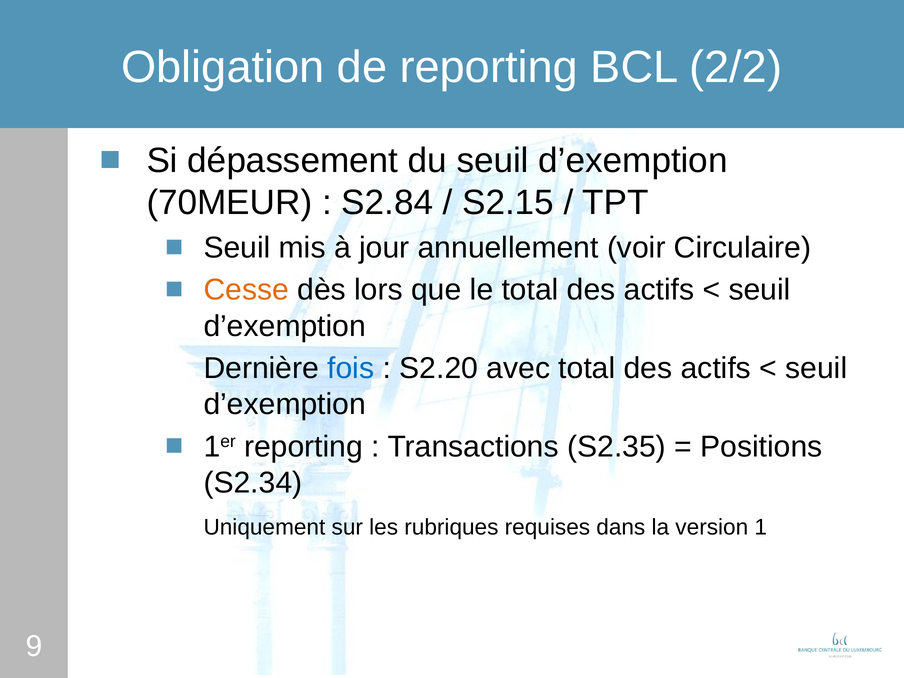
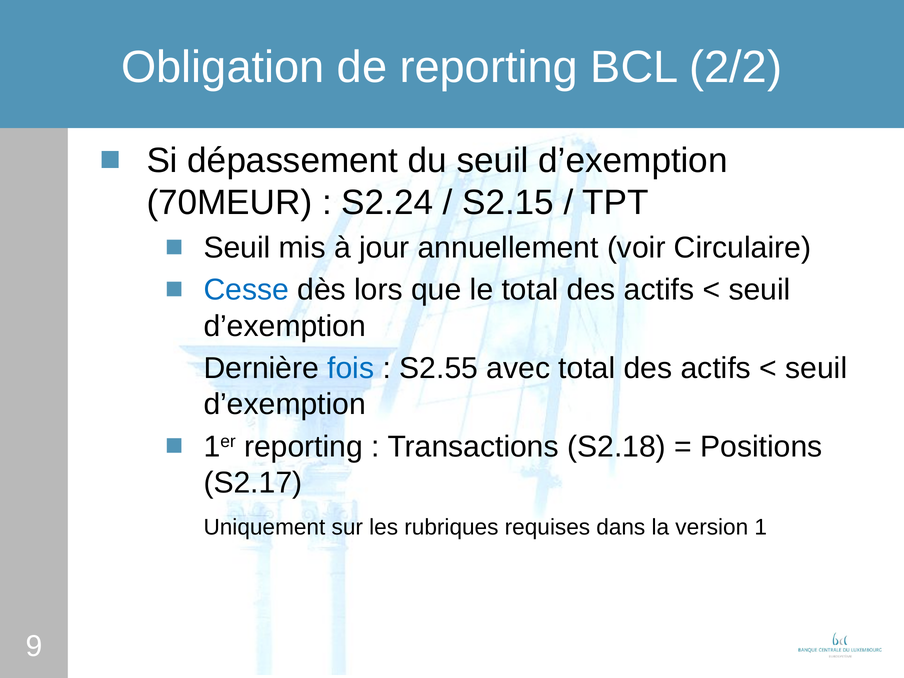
S2.84: S2.84 -> S2.24 (387, 203)
Cesse colour: orange -> blue (246, 290)
S2.20: S2.20 -> S2.55 (439, 368)
S2.35: S2.35 -> S2.18 (617, 447)
S2.34: S2.34 -> S2.17 (253, 483)
